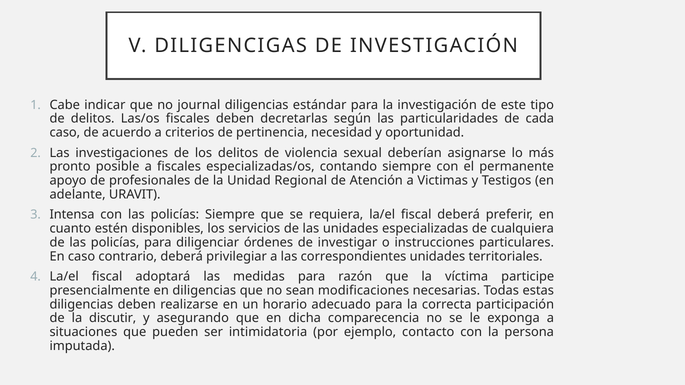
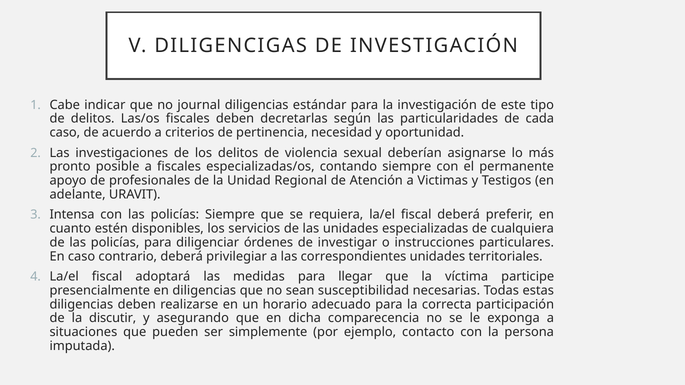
razón: razón -> llegar (355, 277)
modificaciones: modificaciones -> susceptibilidad (364, 291)
intimidatoria: intimidatoria -> simplemente (268, 332)
